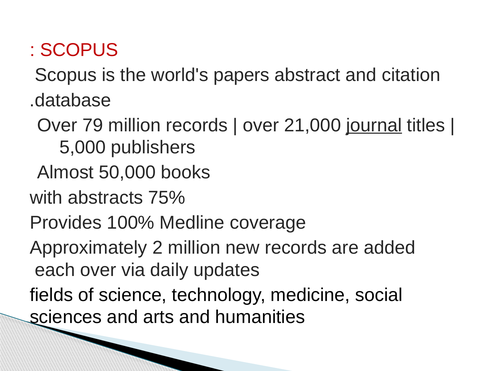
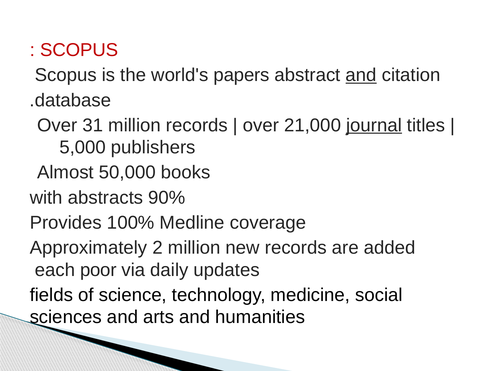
and underline: none -> present (361, 75)
79: 79 -> 31 (93, 125)
75%: 75% -> 90% (167, 198)
each over: over -> poor (98, 270)
